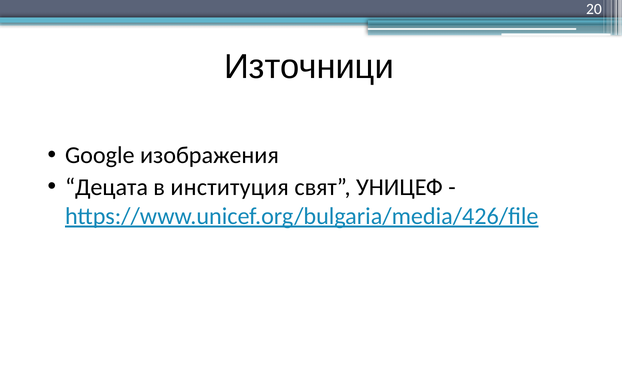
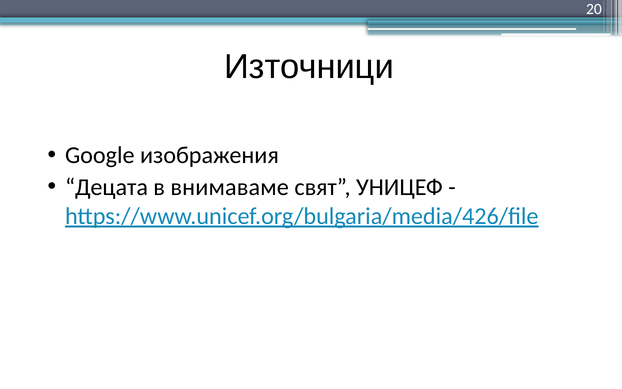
институция: институция -> внимаваме (230, 187)
